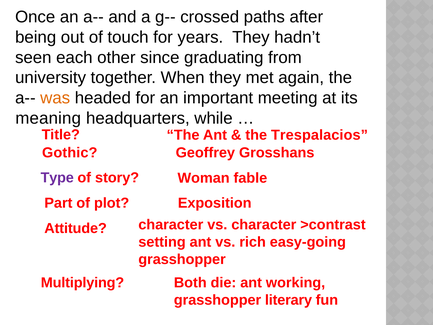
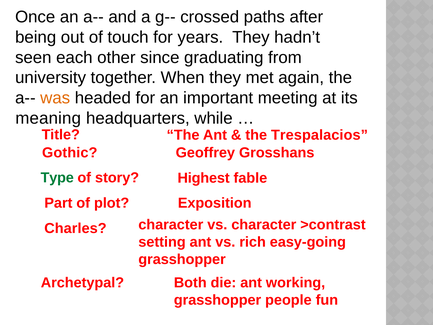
Type colour: purple -> green (57, 178)
Woman: Woman -> Highest (204, 178)
Attitude: Attitude -> Charles (75, 228)
Multiplying: Multiplying -> Archetypal (82, 282)
literary: literary -> people (288, 300)
